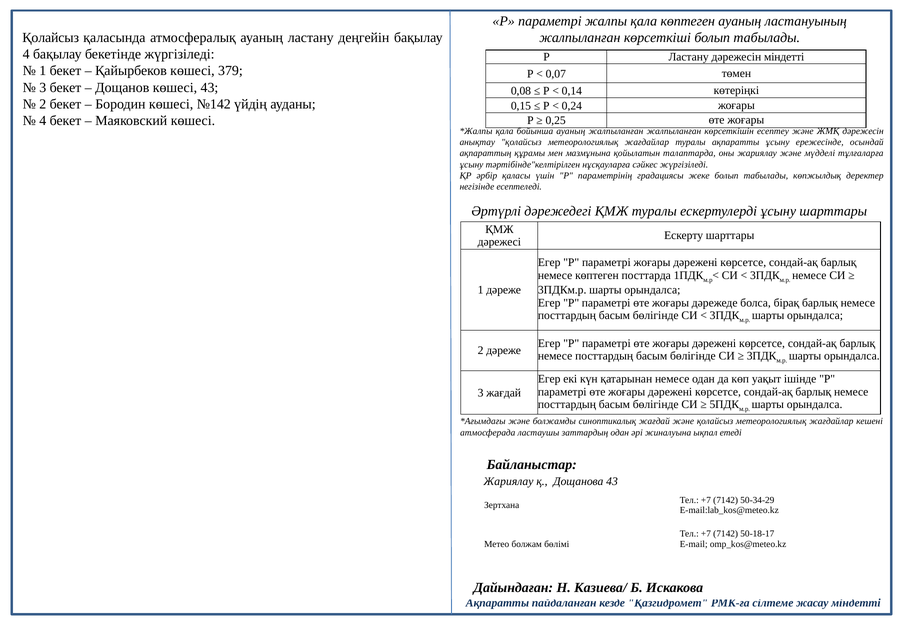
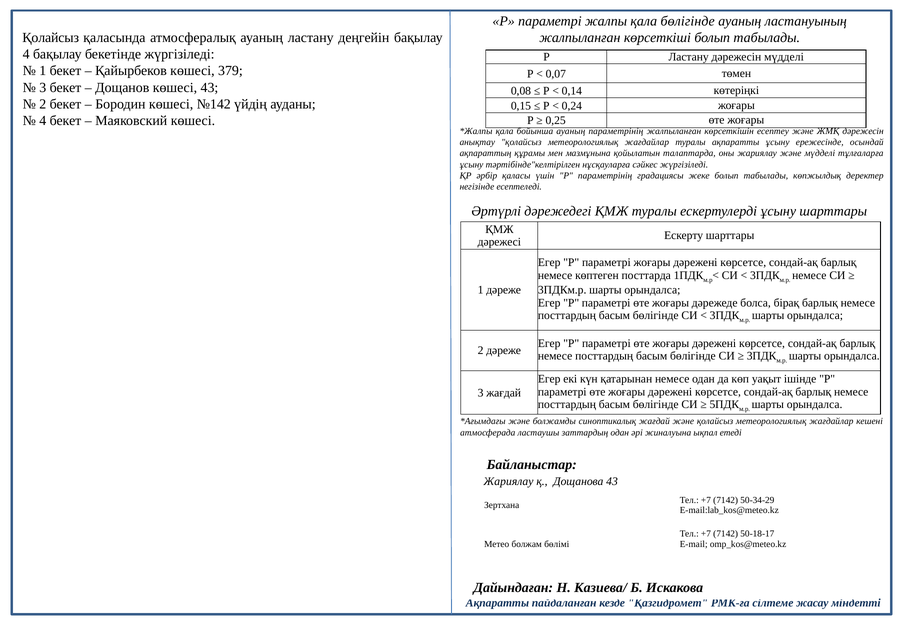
қала көптеген: көптеген -> бөлігінде (688, 21)
дәрежесін міндетті: міндетті -> мүдделі (784, 57)
ауаның жалпыланған: жалпыланған -> параметрінің (616, 131)
